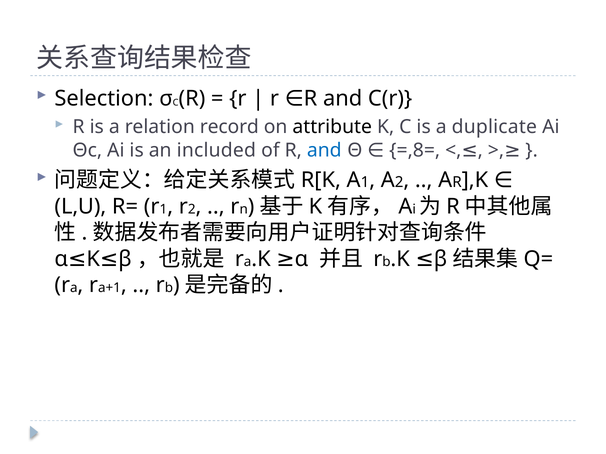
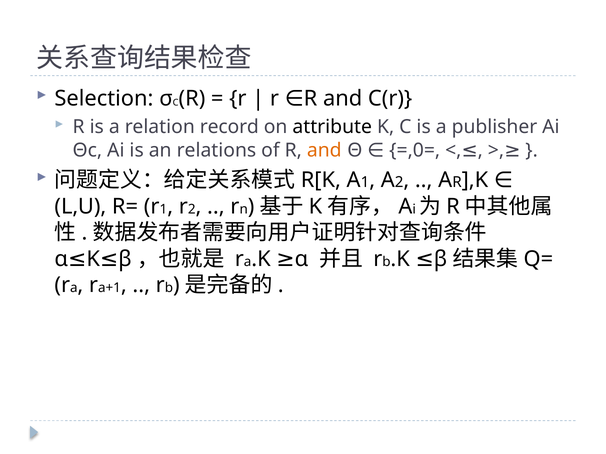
duplicate: duplicate -> publisher (494, 127)
included: included -> relations (216, 150)
and colour: blue -> orange (324, 150)
=,8=: =,8= -> =,0= (415, 150)
